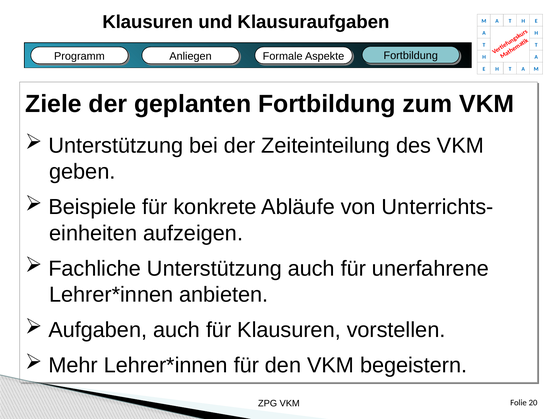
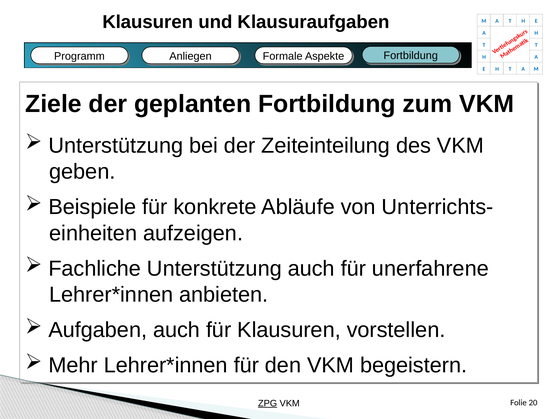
ZPG underline: none -> present (268, 403)
